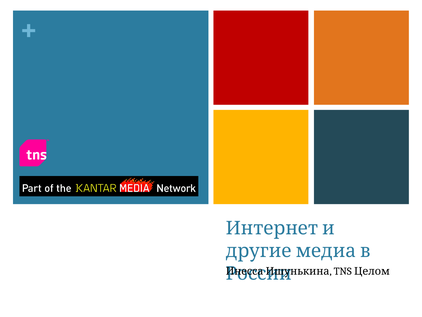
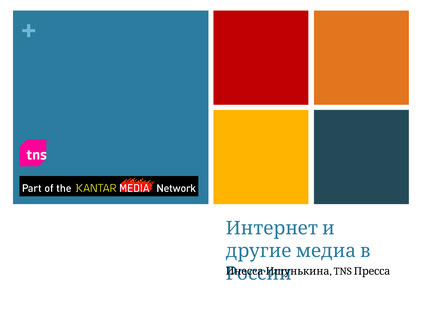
Целом: Целом -> Пресса (372, 271)
